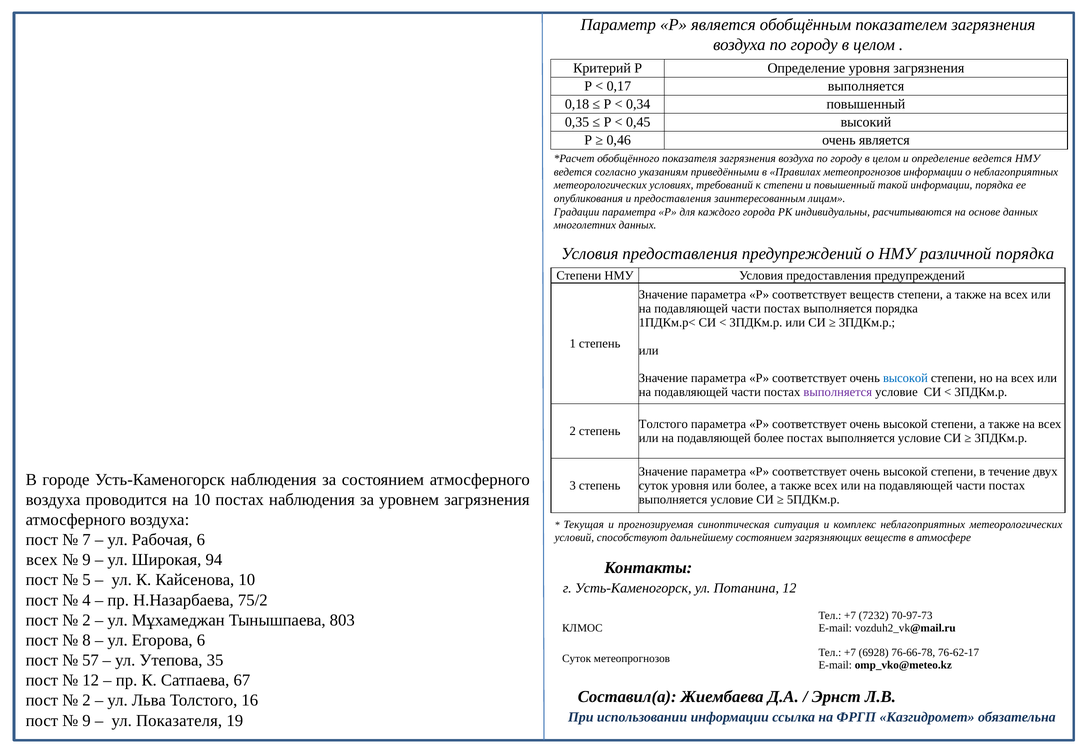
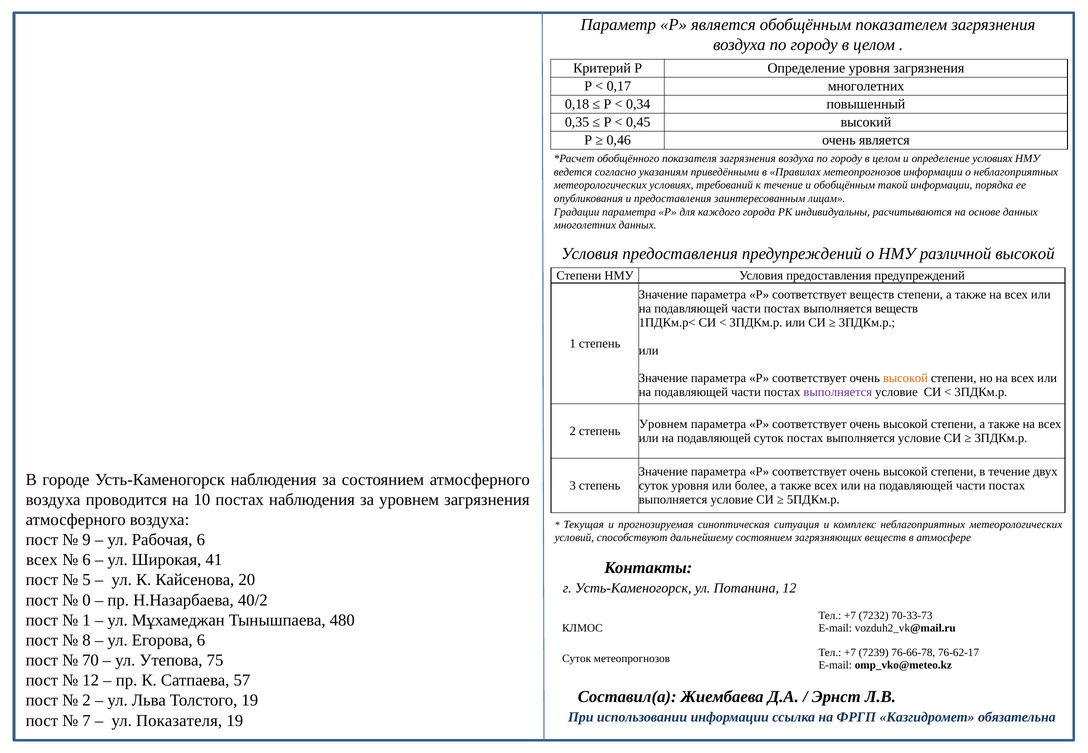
0,17 выполняется: выполняется -> многолетних (866, 86)
определение ведется: ведется -> условиях (992, 159)
к степени: степени -> течение (783, 185)
и повышенный: повышенный -> обобщённым (844, 185)
различной порядка: порядка -> высокой (1025, 254)
выполняется порядка: порядка -> веществ (897, 309)
высокой colour: blue -> orange (905, 378)
Толстого: Толстого -> Уровнем (663, 424)
подавляющей более: более -> суток (769, 438)
7: 7 -> 9 (87, 540)
9: 9 -> 6 (87, 560)
94: 94 -> 41 (214, 560)
Кайсенова 10: 10 -> 20 (247, 580)
4: 4 -> 0 (87, 600)
75/2: 75/2 -> 40/2 (253, 600)
70-97-73: 70-97-73 -> 70-33-73 (912, 616)
2: 2 -> 1 (87, 620)
803: 803 -> 480 (342, 620)
6928: 6928 -> 7239 (874, 653)
57: 57 -> 70 (90, 660)
35: 35 -> 75 (215, 660)
67: 67 -> 57 (242, 681)
Толстого 16: 16 -> 19 (250, 701)
9: 9 -> 7 (87, 721)
